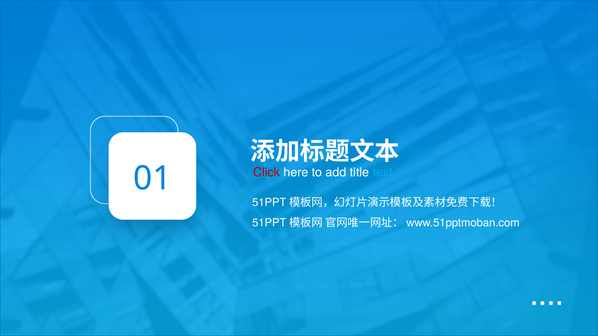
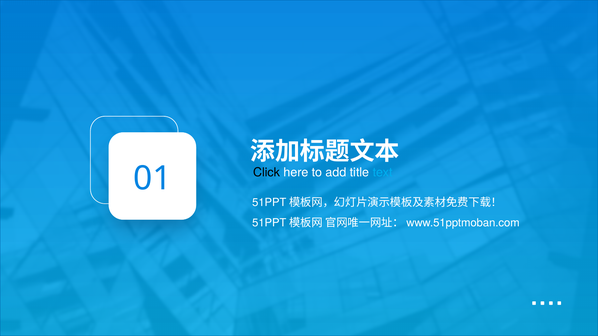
Click colour: red -> black (267, 172)
